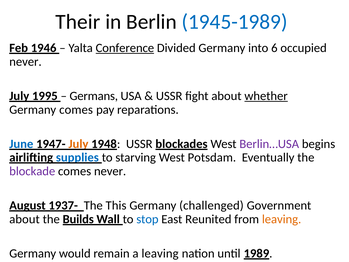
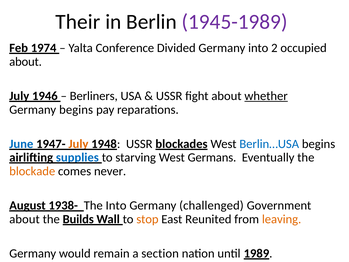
1945-1989 colour: blue -> purple (235, 22)
1946: 1946 -> 1974 (44, 48)
Conference underline: present -> none (125, 48)
6: 6 -> 2 (274, 48)
never: never -> about (26, 62)
1995: 1995 -> 1946 (45, 96)
Germans: Germans -> Berliners (94, 96)
Germany comes: comes -> begins (76, 110)
Berlin…USA colour: purple -> blue (269, 144)
Potsdam: Potsdam -> Germans (212, 157)
blockade colour: purple -> orange (32, 171)
1937-: 1937- -> 1938- (63, 205)
The This: This -> Into (116, 205)
stop colour: blue -> orange (147, 219)
a leaving: leaving -> section (160, 253)
